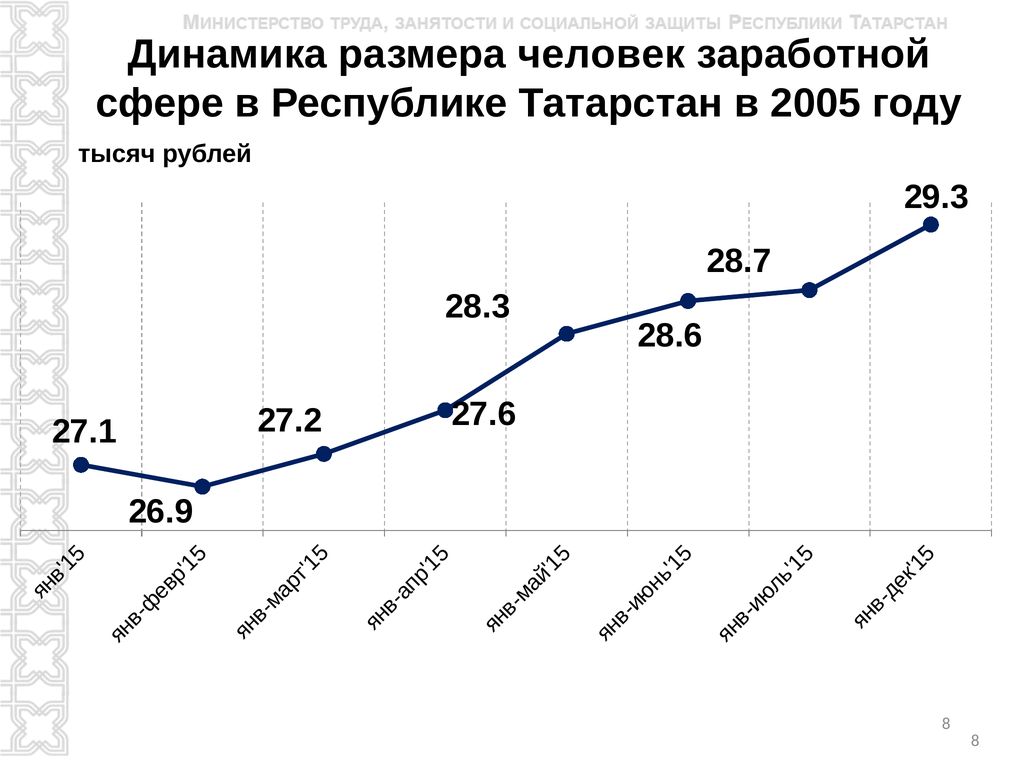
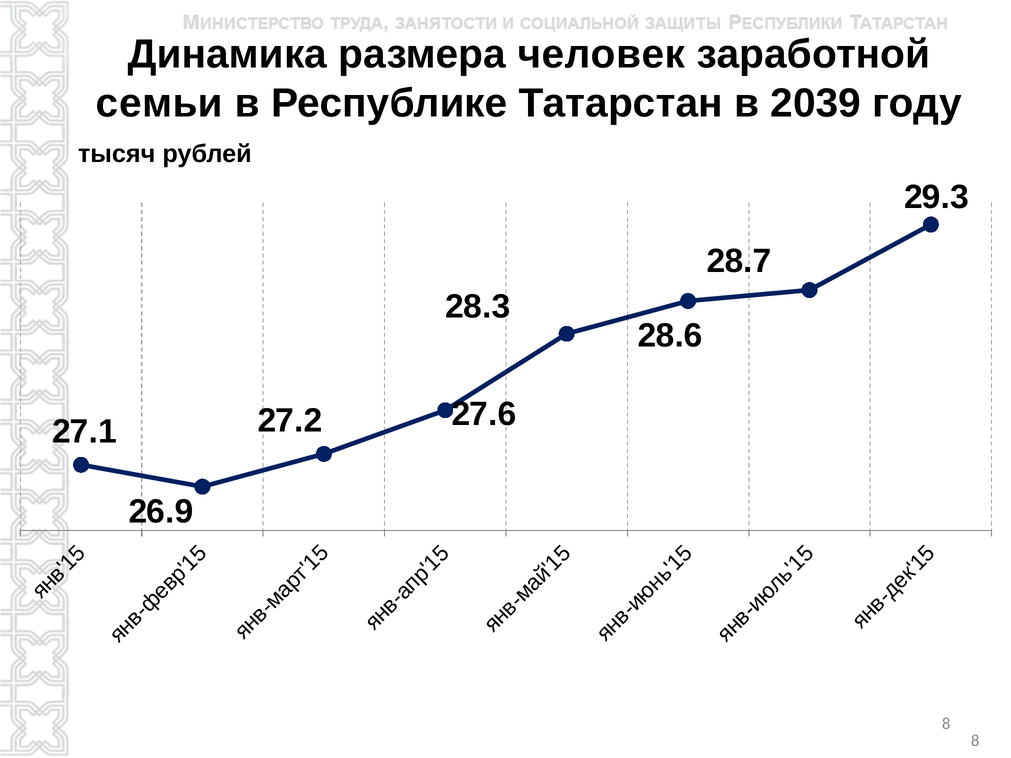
сфере: сфере -> семьи (159, 103)
2005: 2005 -> 2039 (816, 103)
